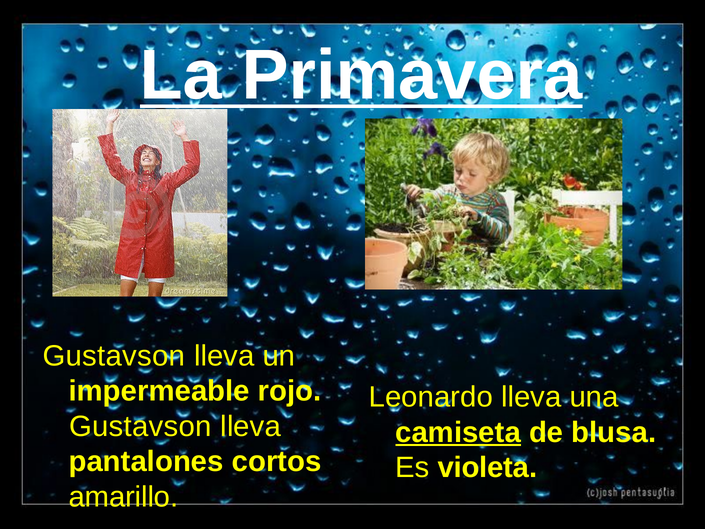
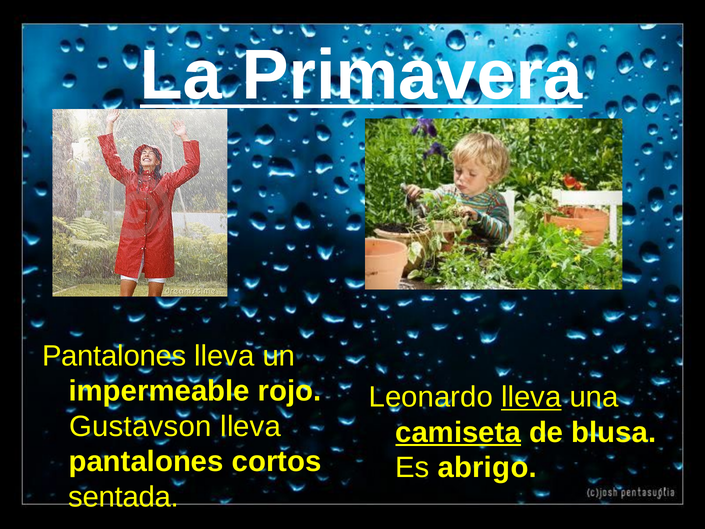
Gustavson: Gustavson -> Pantalones (114, 356)
lleva underline: none -> present (531, 397)
violeta: violeta -> abrigo (487, 467)
amarillo: amarillo -> sentada (124, 497)
